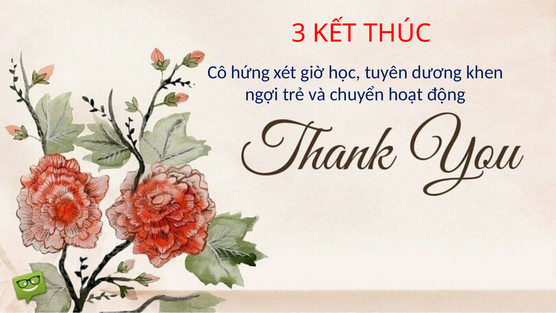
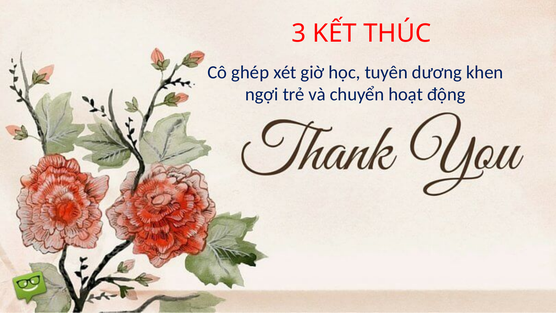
hứng: hứng -> ghép (250, 72)
